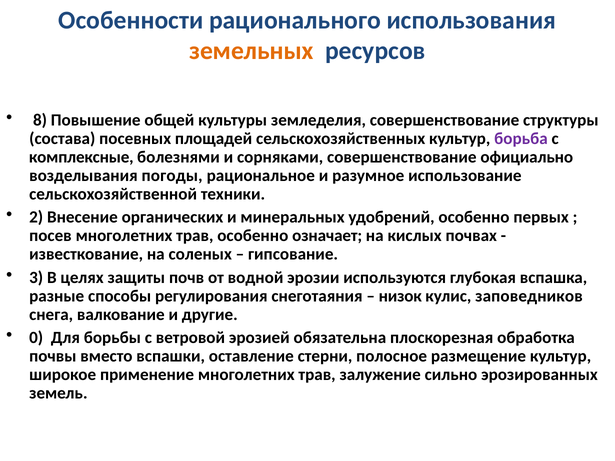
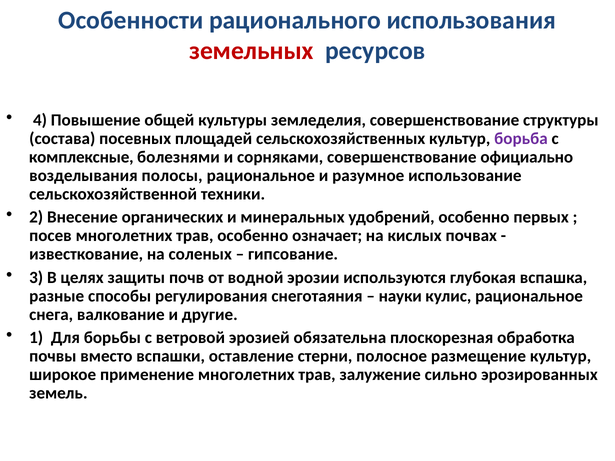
земельных colour: orange -> red (251, 51)
8: 8 -> 4 (40, 120)
погоды: погоды -> полосы (172, 176)
низок: низок -> науки (400, 296)
кулис заповедников: заповедников -> рациональное (529, 296)
0: 0 -> 1 (36, 338)
